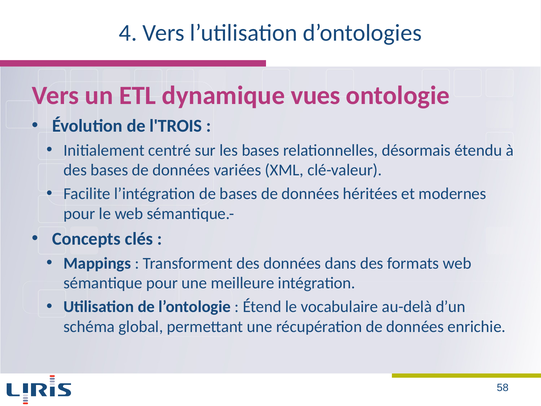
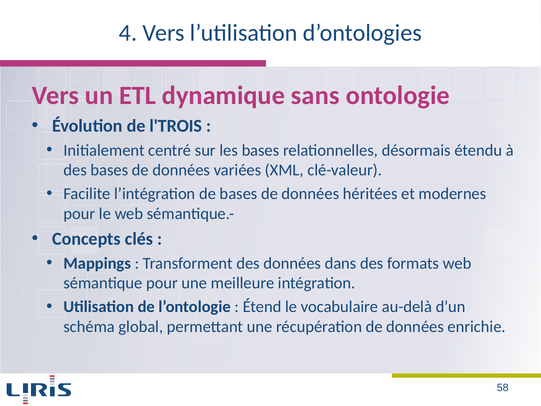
vues: vues -> sans (315, 95)
